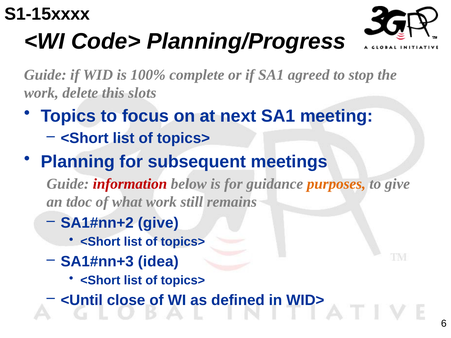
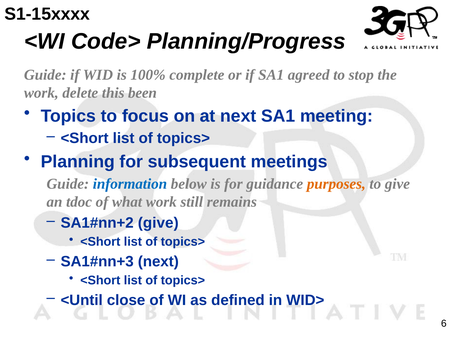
slots: slots -> been (142, 93)
information colour: red -> blue (130, 184)
idea: idea -> next (158, 262)
